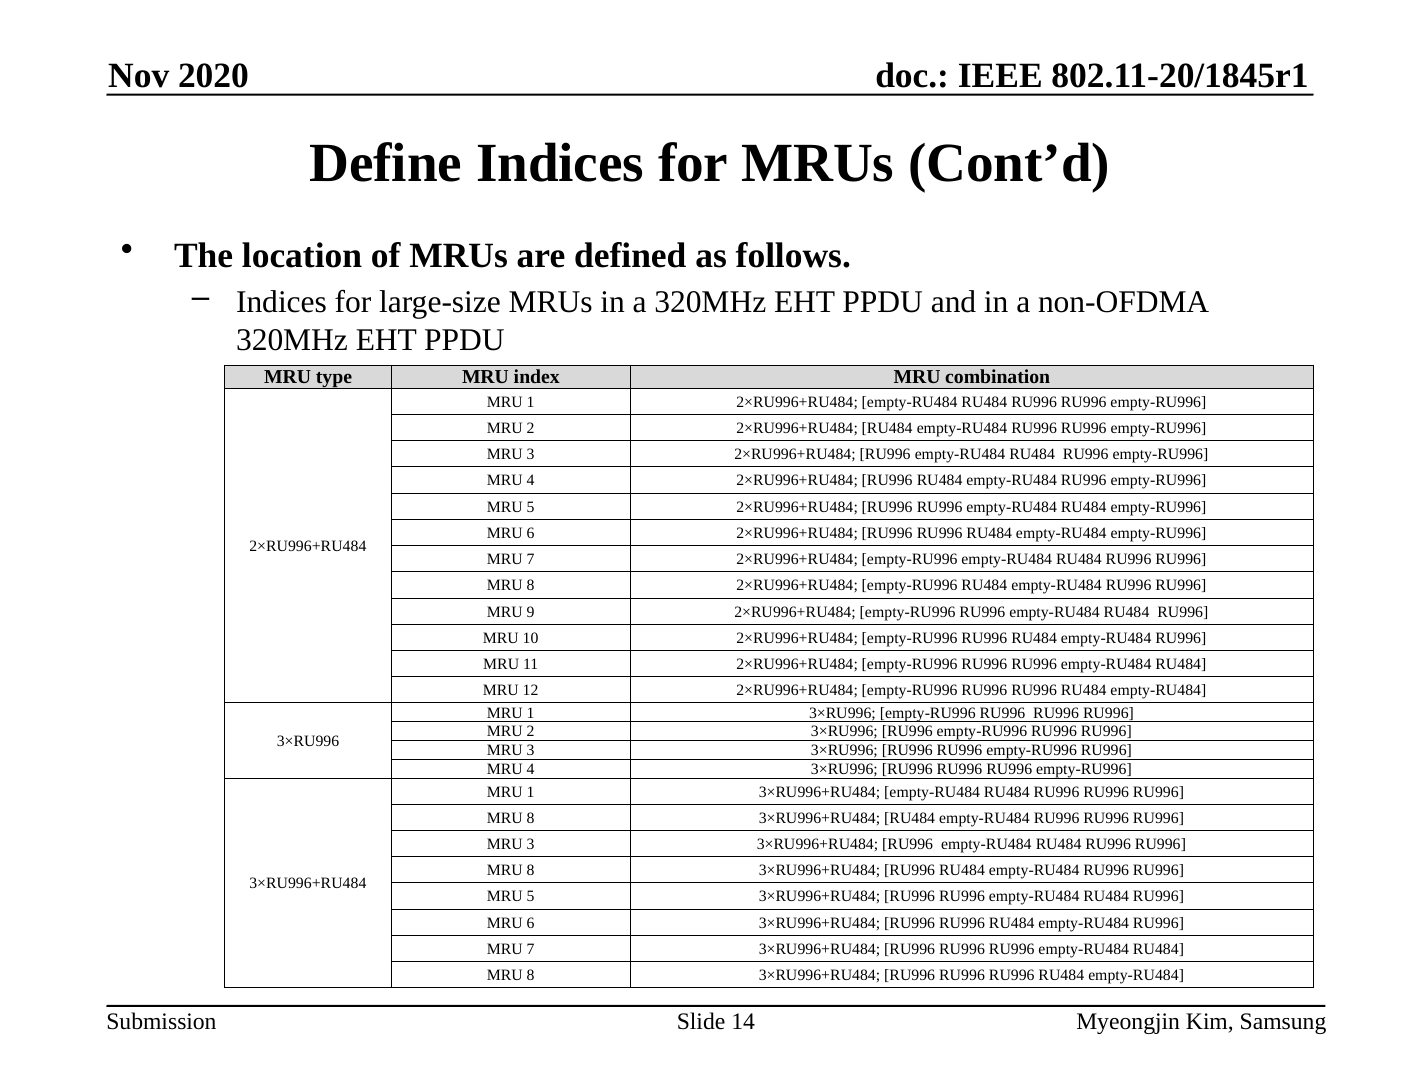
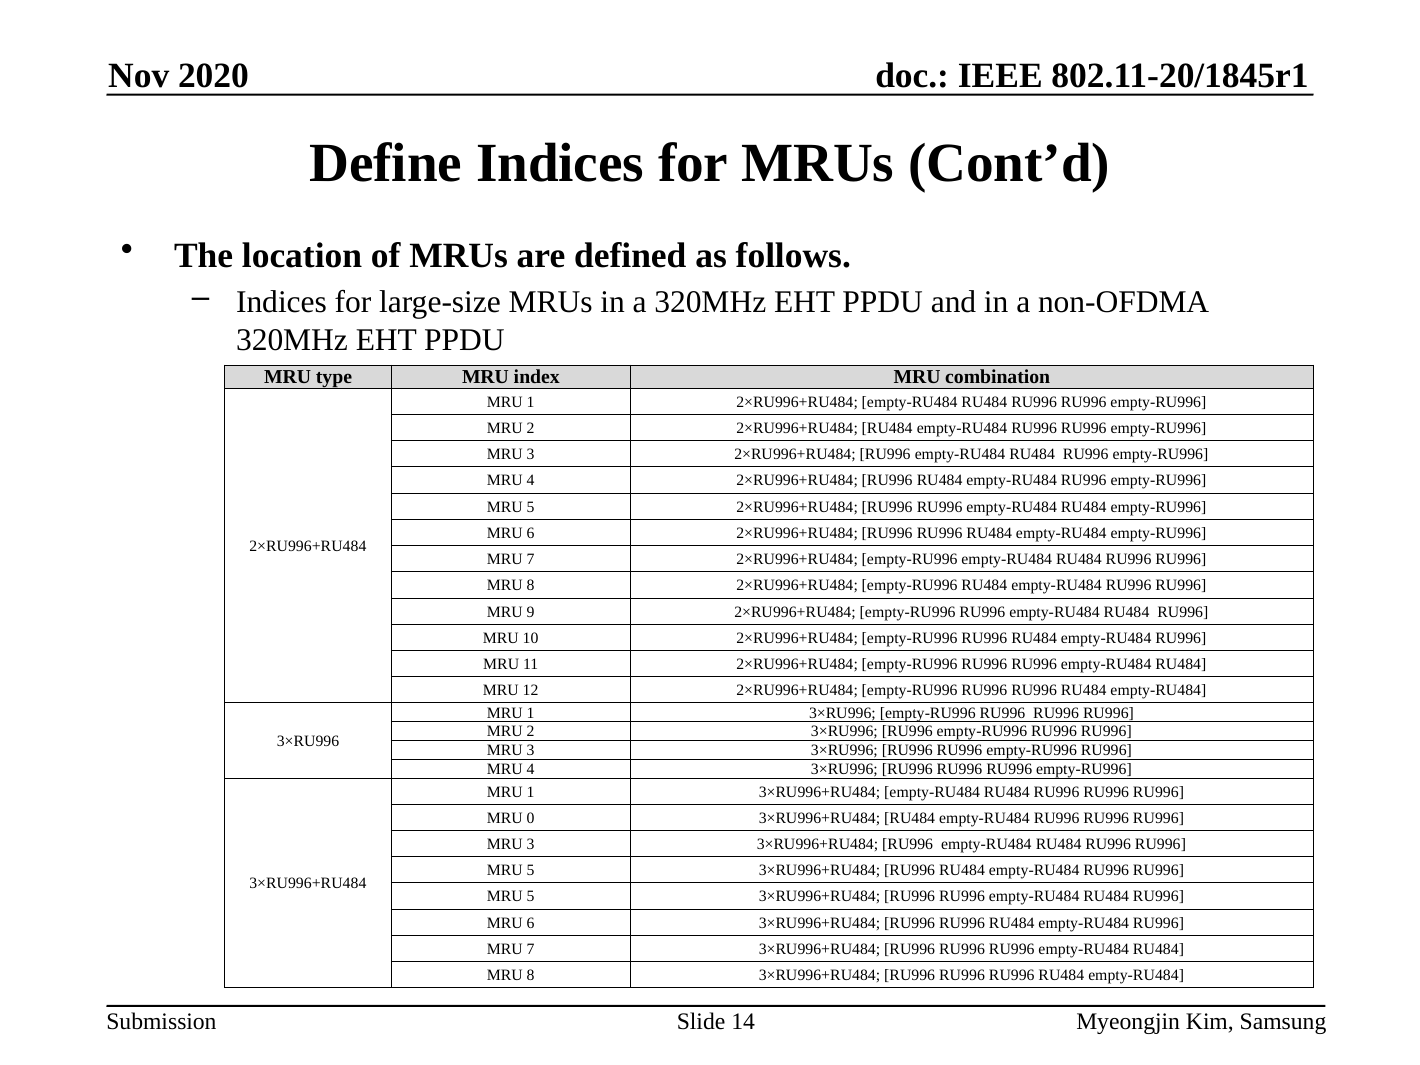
8: 8 -> 0 (531, 818)
8: 8 -> 5 (531, 871)
